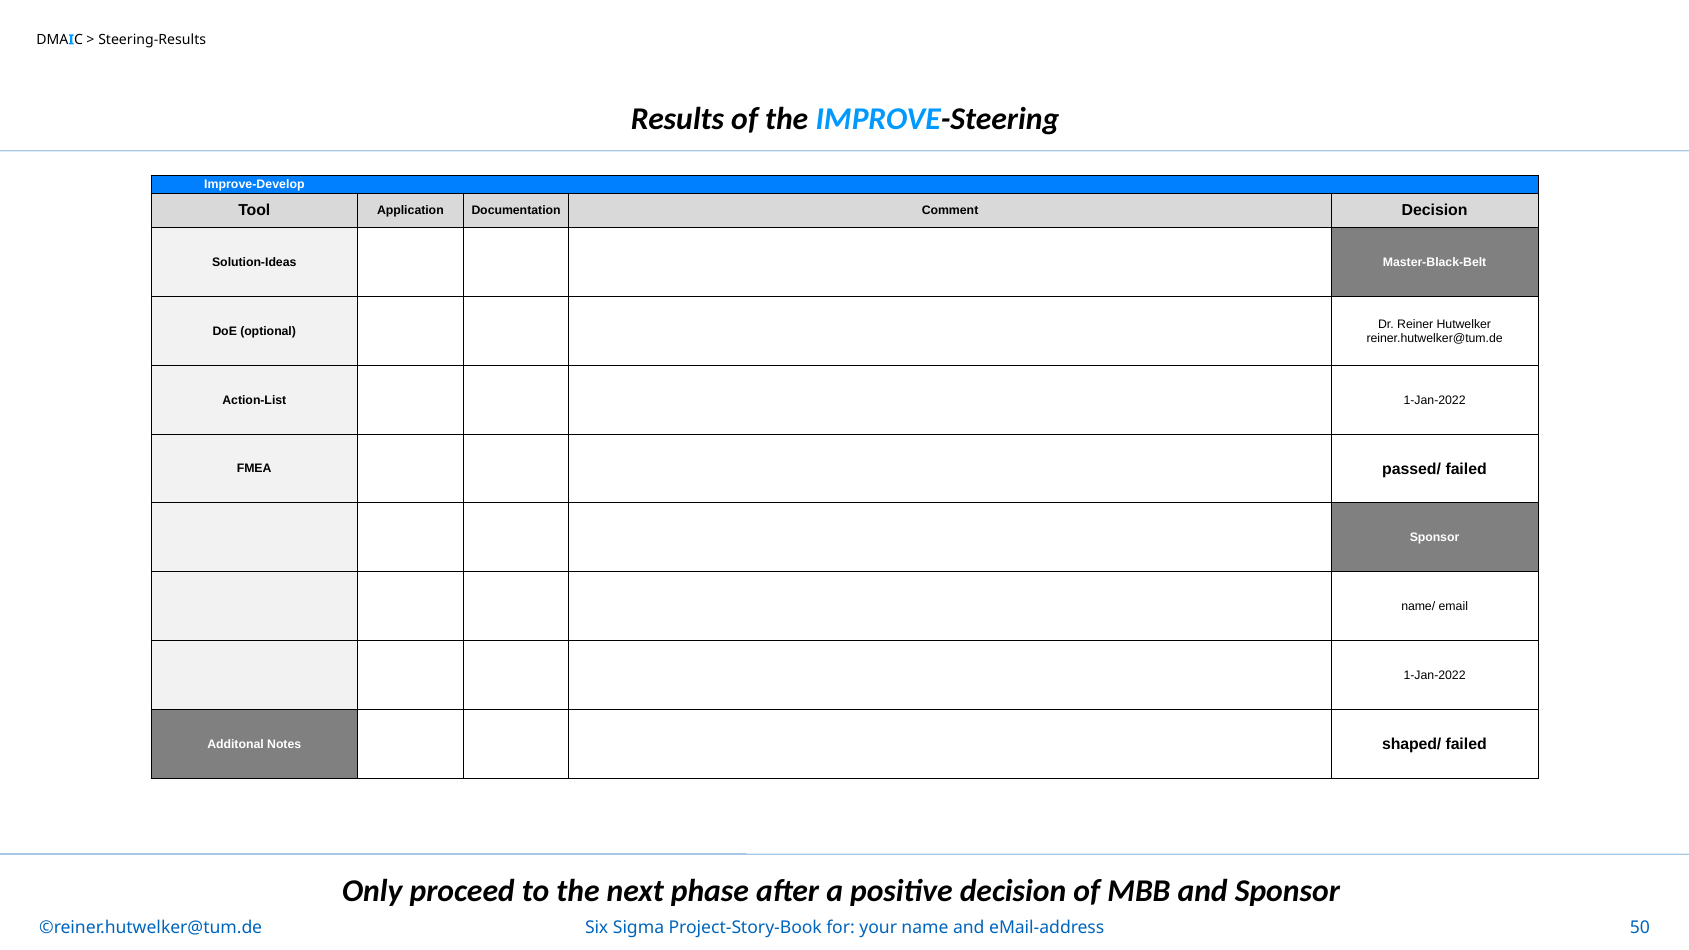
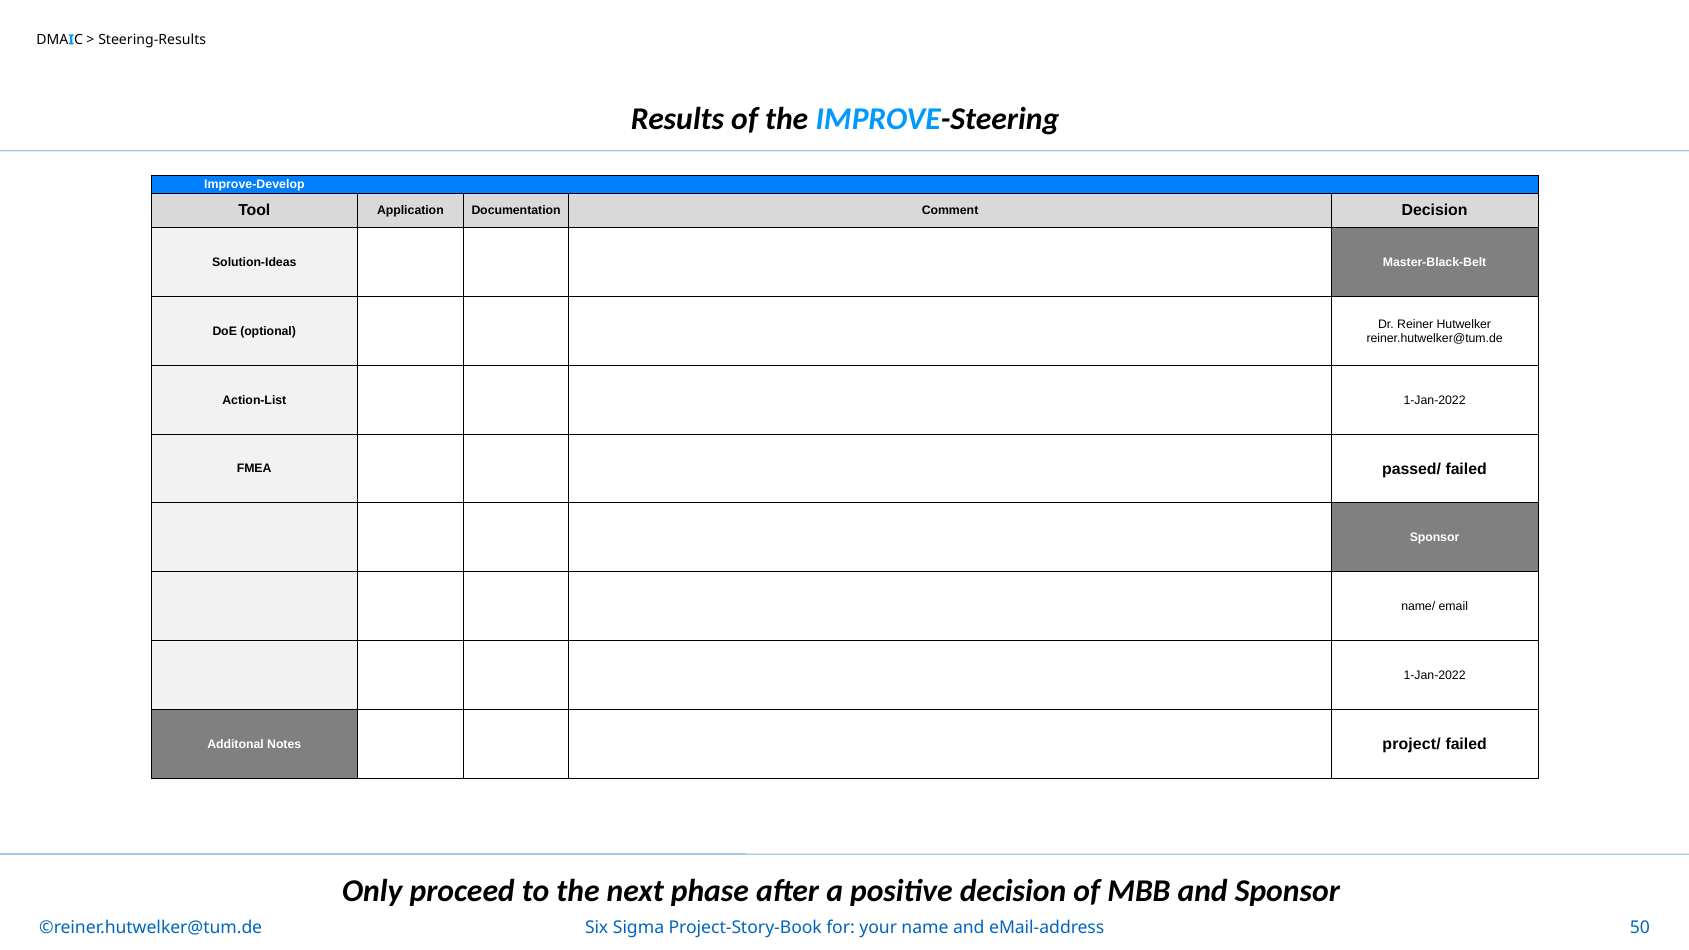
shaped/: shaped/ -> project/ (1412, 744)
